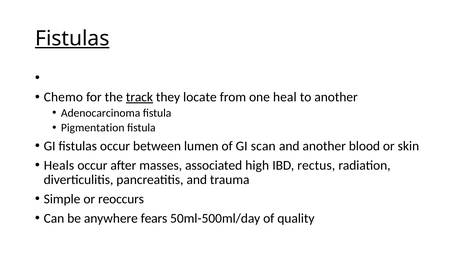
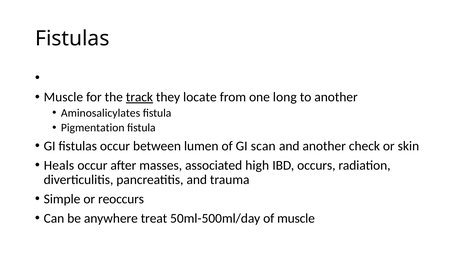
Fistulas underline: present -> none (72, 39)
Chemo: Chemo -> Muscle (63, 97)
heal: heal -> long (285, 97)
Adenocarcinoma: Adenocarcinoma -> Aminosalicylates (101, 113)
blood: blood -> check (364, 146)
rectus: rectus -> occurs (316, 165)
fears: fears -> treat (154, 218)
of quality: quality -> muscle (296, 218)
